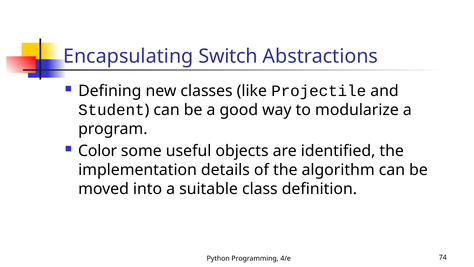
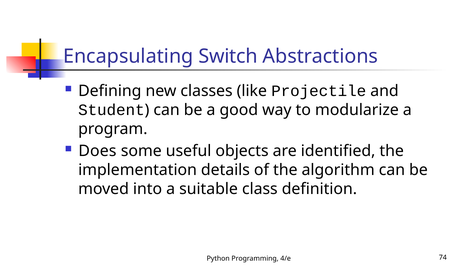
Color: Color -> Does (97, 151)
